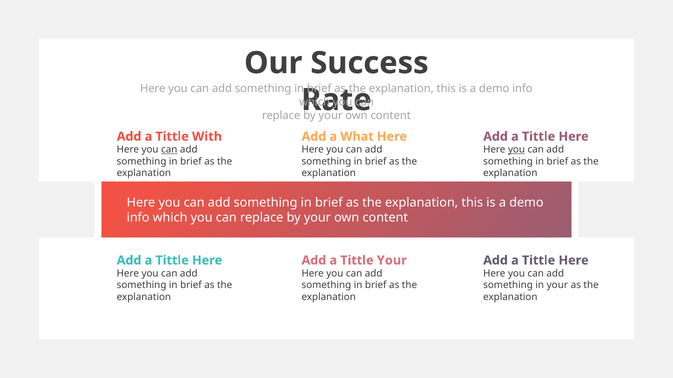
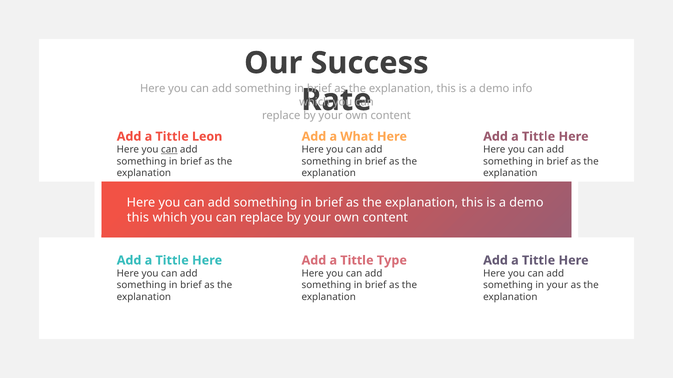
With: With -> Leon (207, 137)
you underline: present -> none (516, 150)
info: info -> this (138, 218)
Tittle Your: Your -> Type (392, 261)
